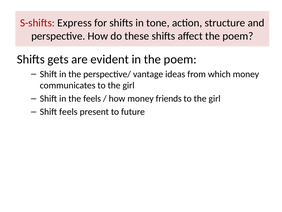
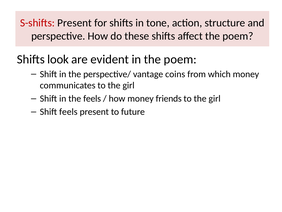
S-shifts Express: Express -> Present (75, 23)
gets: gets -> look (58, 59)
ideas: ideas -> coins (175, 74)
